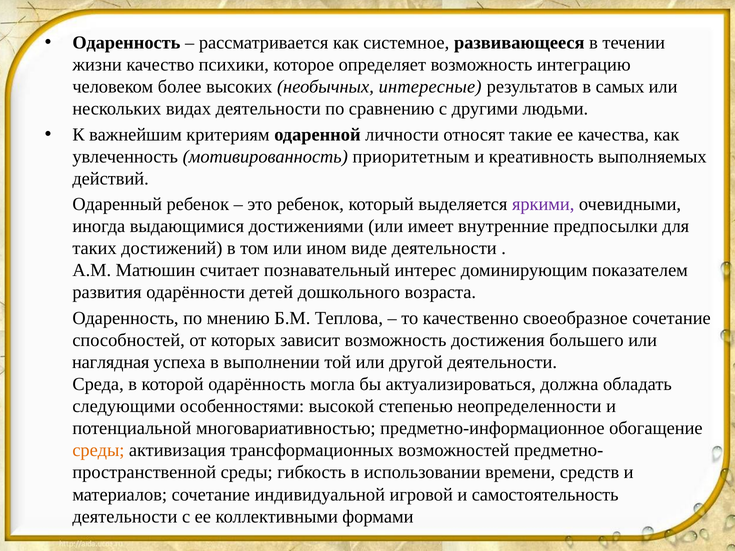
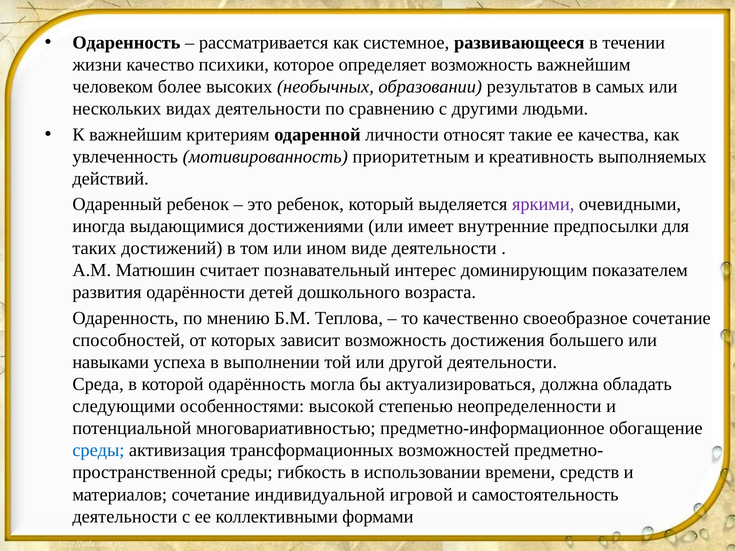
возможность интеграцию: интеграцию -> важнейшим (584, 65)
интересные: интересные -> образовании (430, 87)
наглядная: наглядная -> навыками (111, 362)
среды colour: orange -> blue (98, 451)
